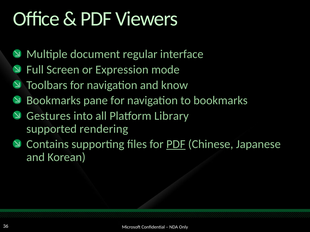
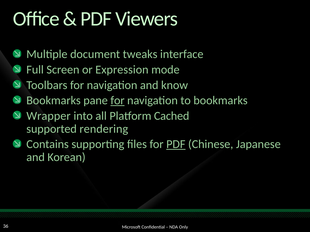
regular: regular -> tweaks (140, 54)
for underline: none -> present (118, 101)
Gestures: Gestures -> Wrapper (49, 116)
Library: Library -> Cached (172, 116)
